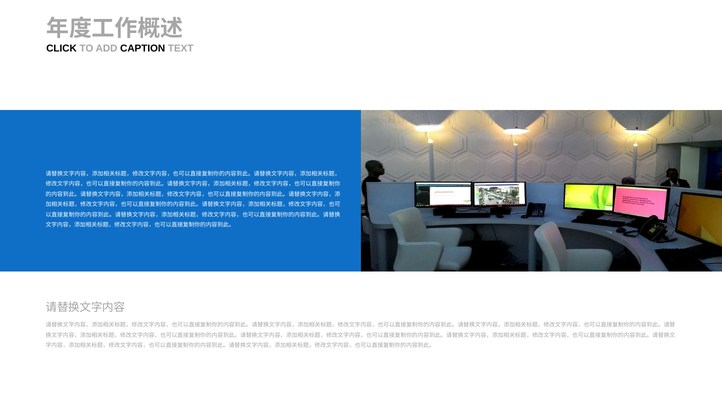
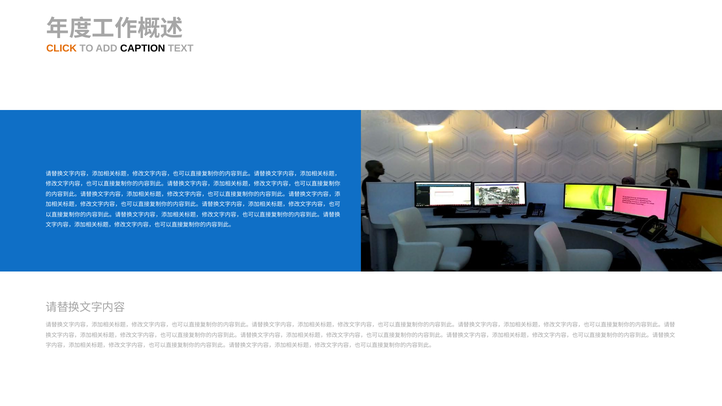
CLICK colour: black -> orange (62, 48)
